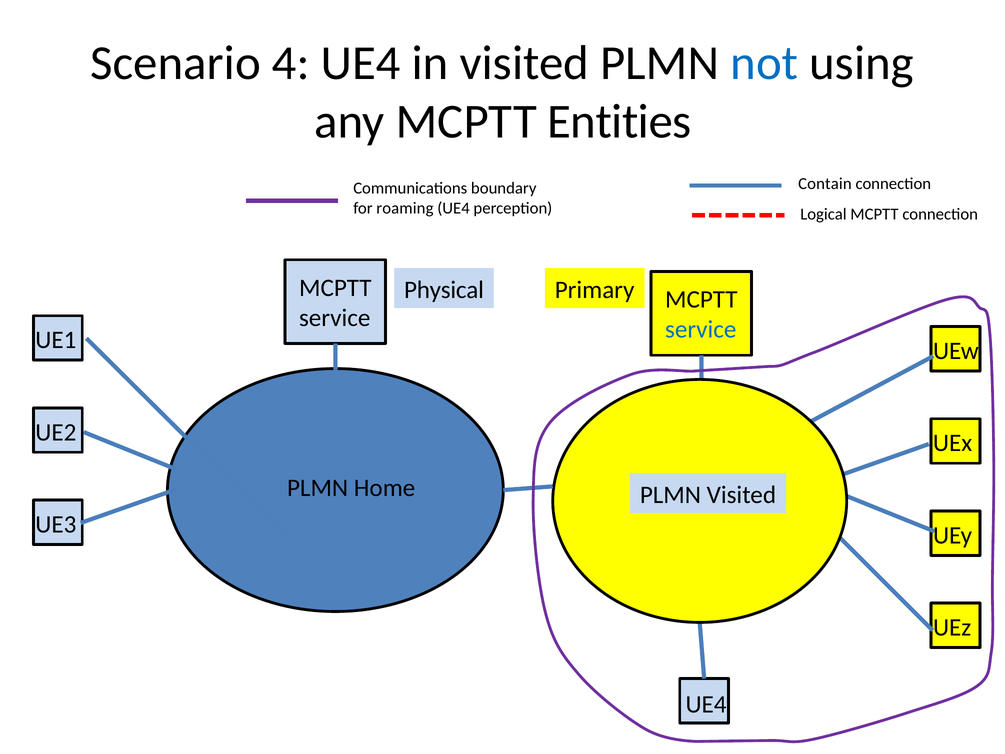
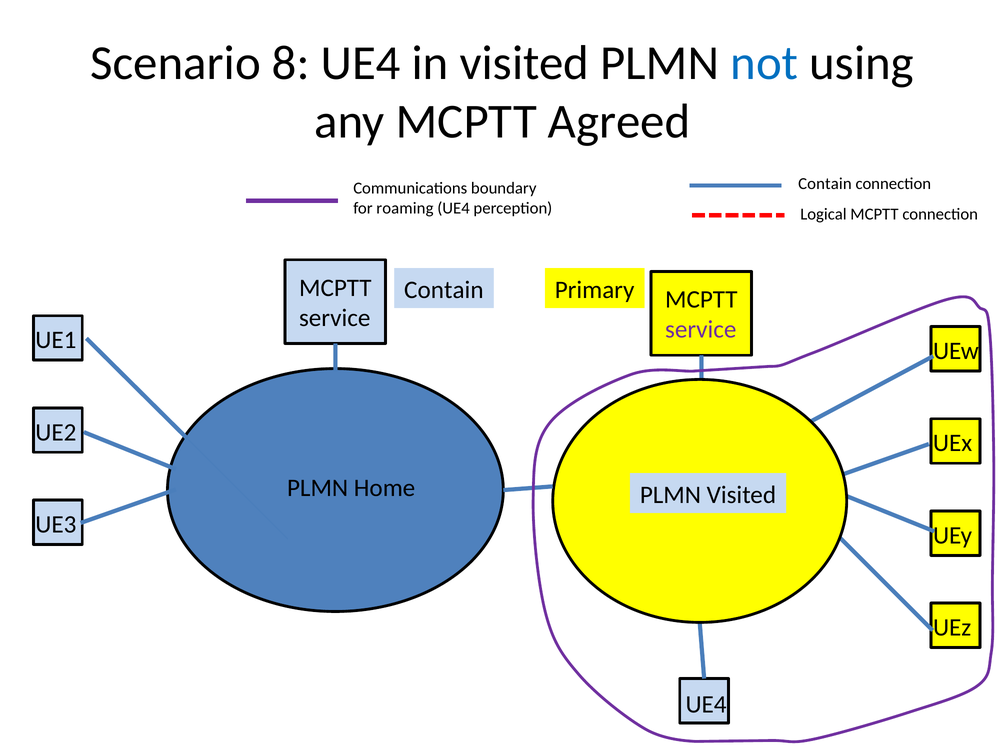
4: 4 -> 8 (291, 63)
Entities: Entities -> Agreed (619, 121)
Physical: Physical -> Contain (444, 290)
service colour: blue -> purple (701, 330)
